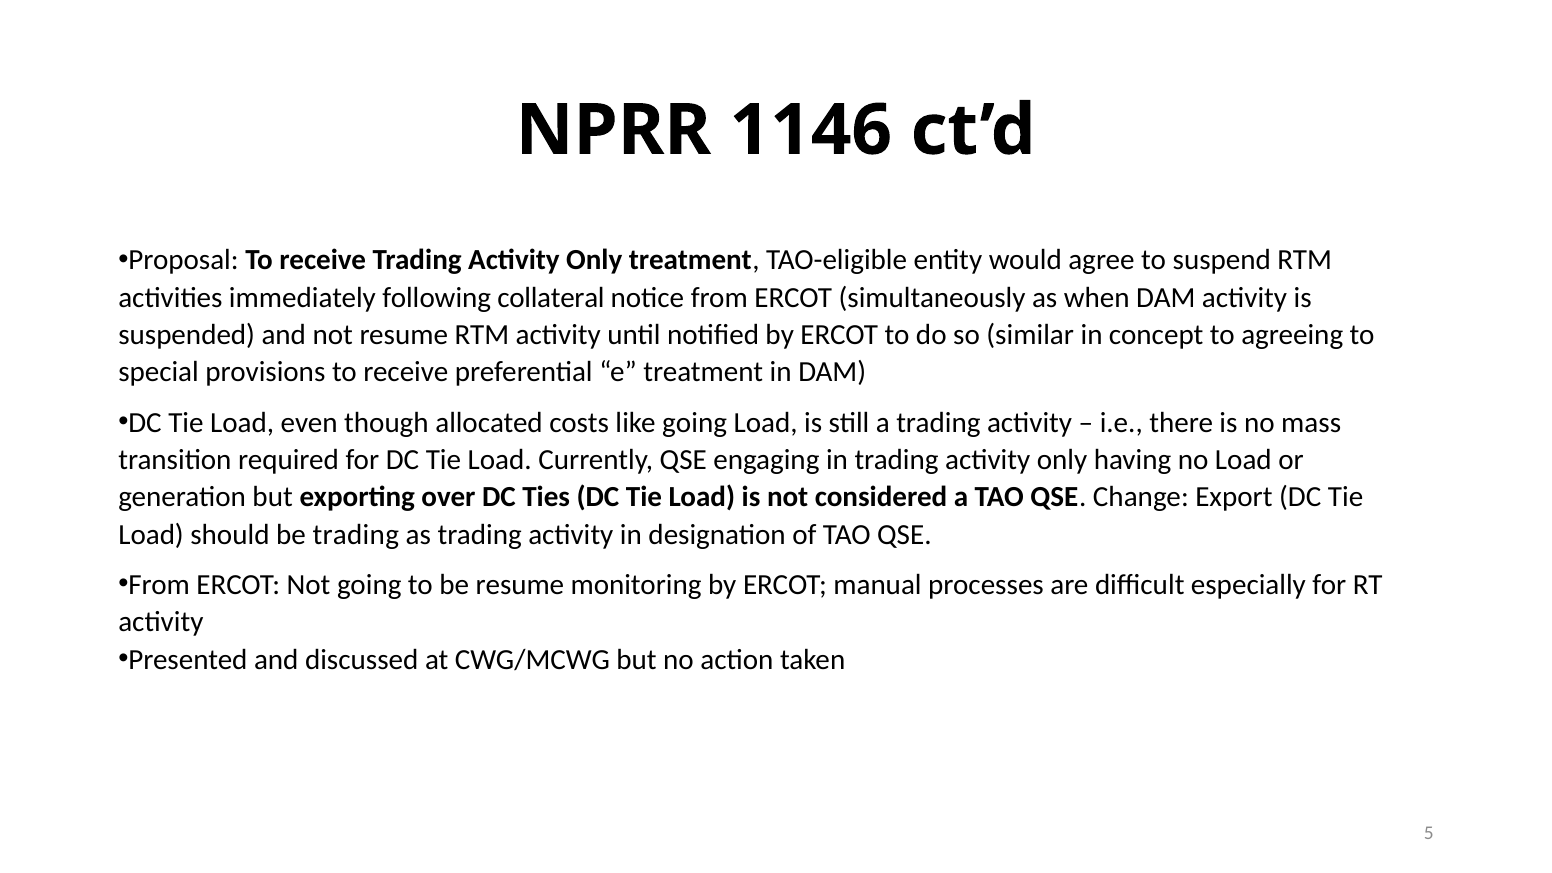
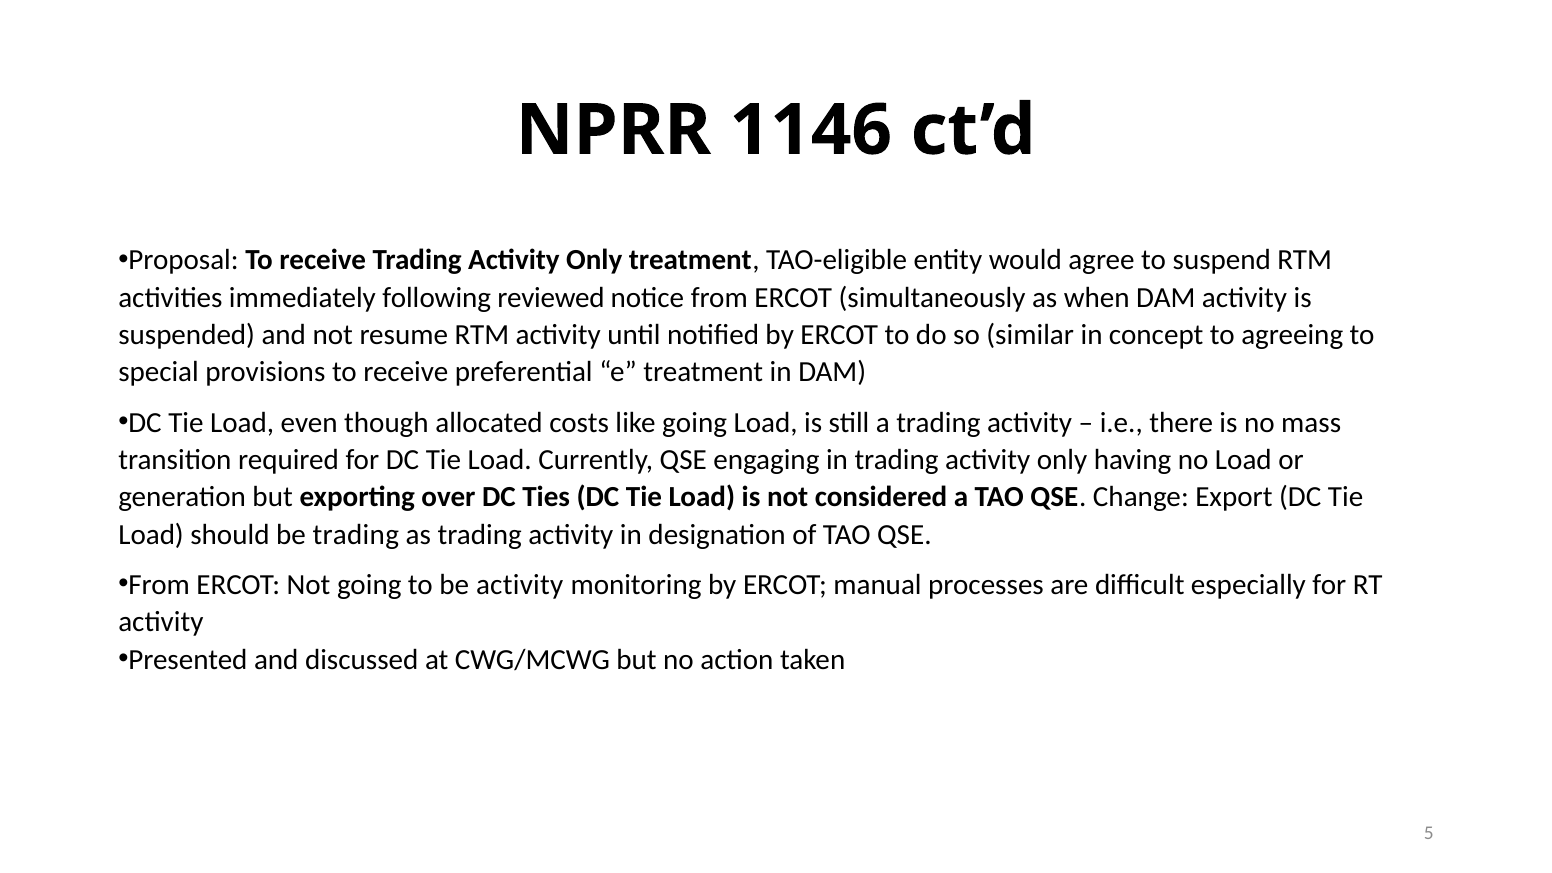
collateral: collateral -> reviewed (551, 297)
be resume: resume -> activity (520, 585)
